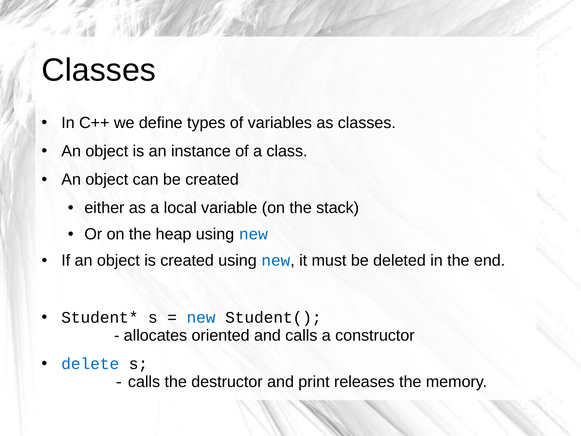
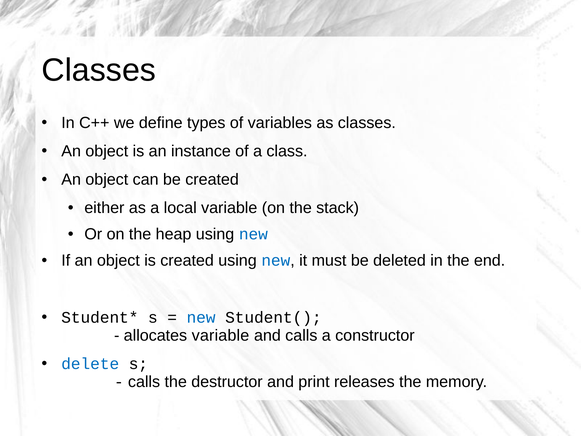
allocates oriented: oriented -> variable (220, 335)
